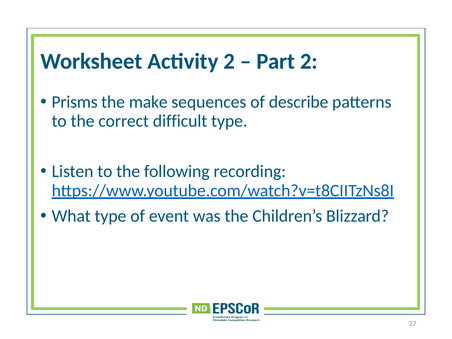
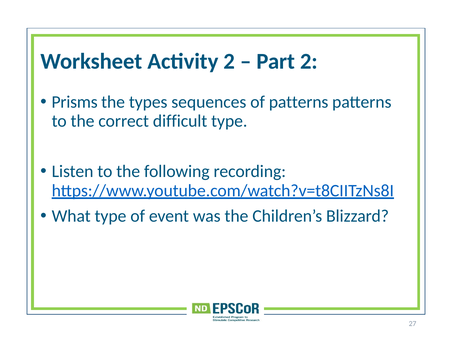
make: make -> types (148, 102)
of describe: describe -> patterns (299, 102)
